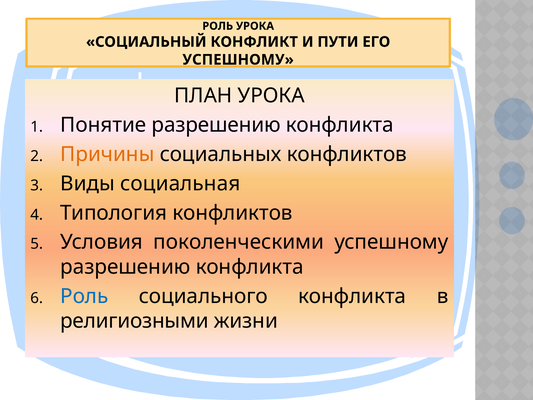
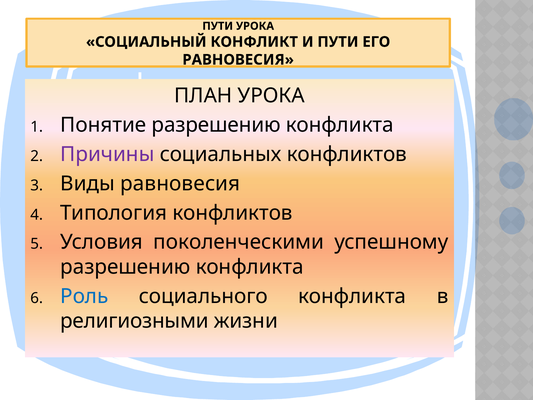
РОЛЬ: РОЛЬ -> ПУТИ (218, 26)
УСПЕШНОМУ: УСПЕШНОМУ -> РАВНОВЕСИЯ (238, 60)
Причины colour: orange -> purple (107, 154)
Виды социальная: социальная -> равновесия (180, 183)
